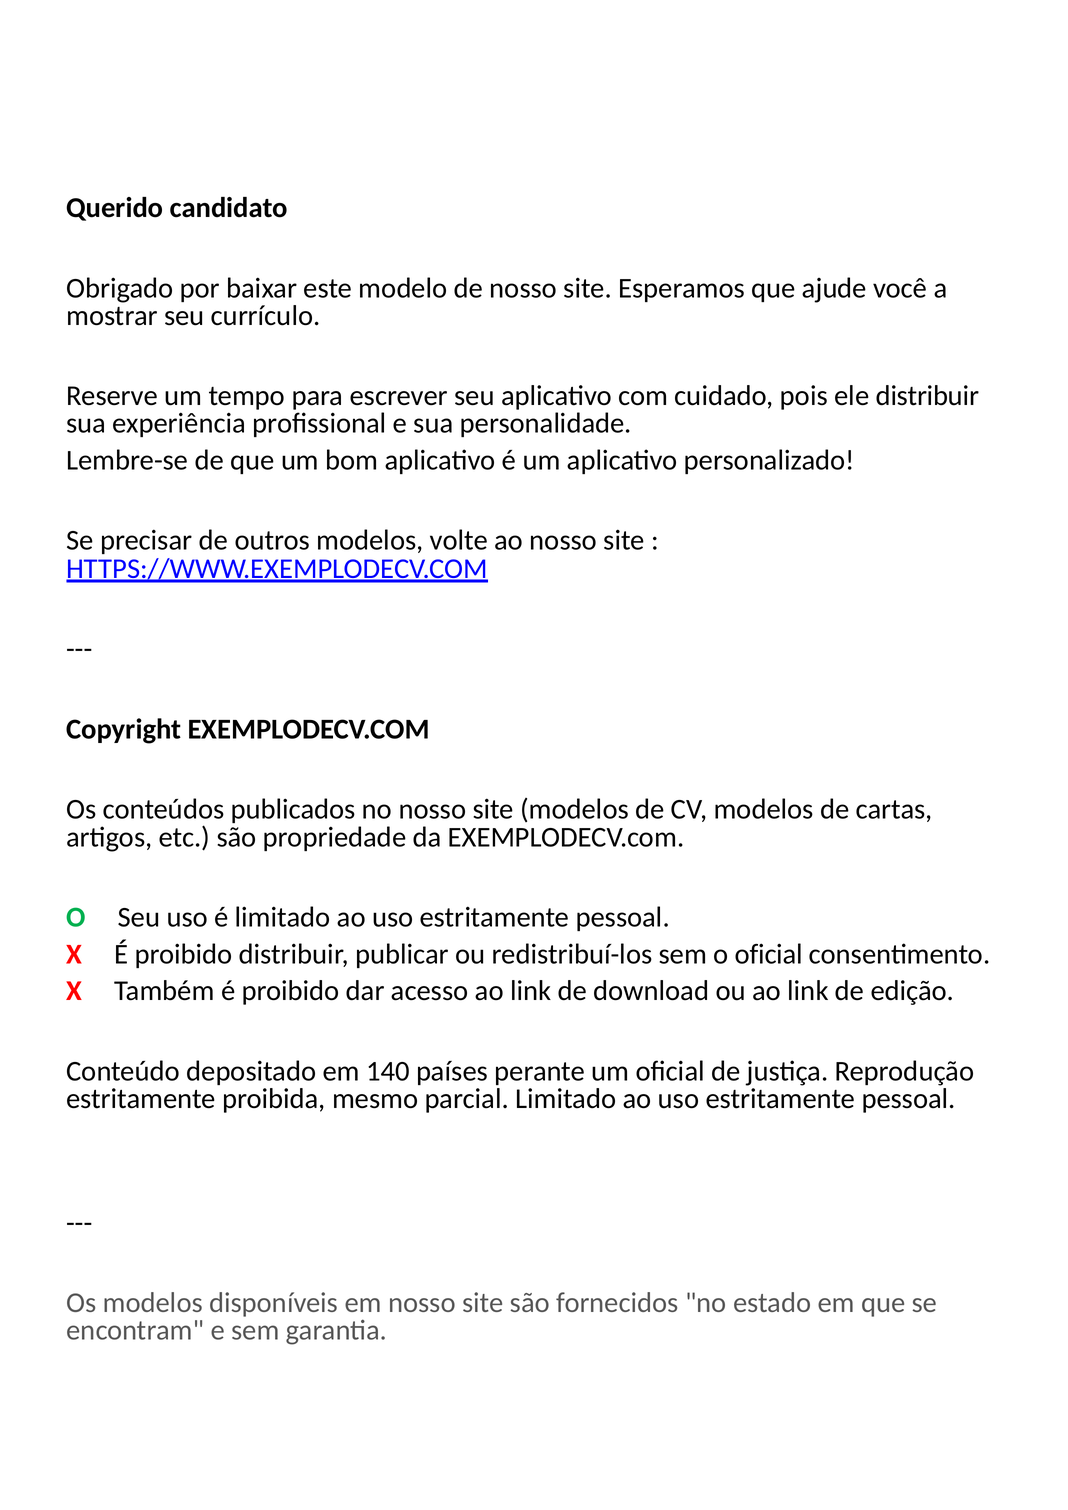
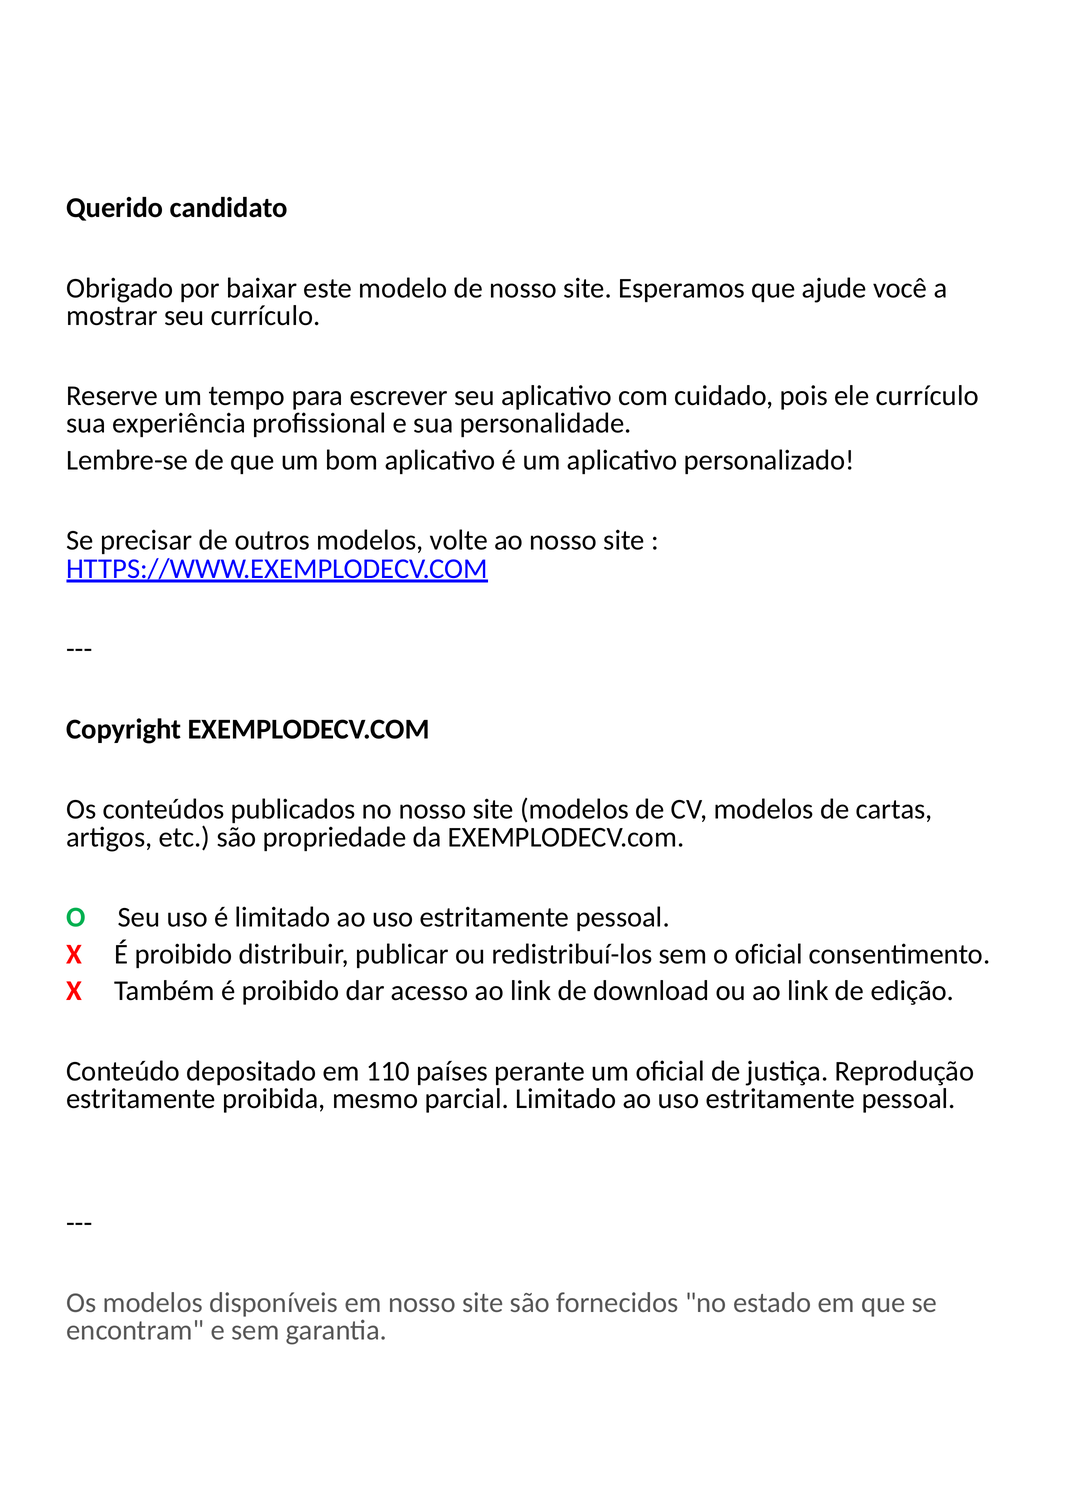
ele distribuir: distribuir -> currículo (927, 396)
140: 140 -> 110 (388, 1071)
